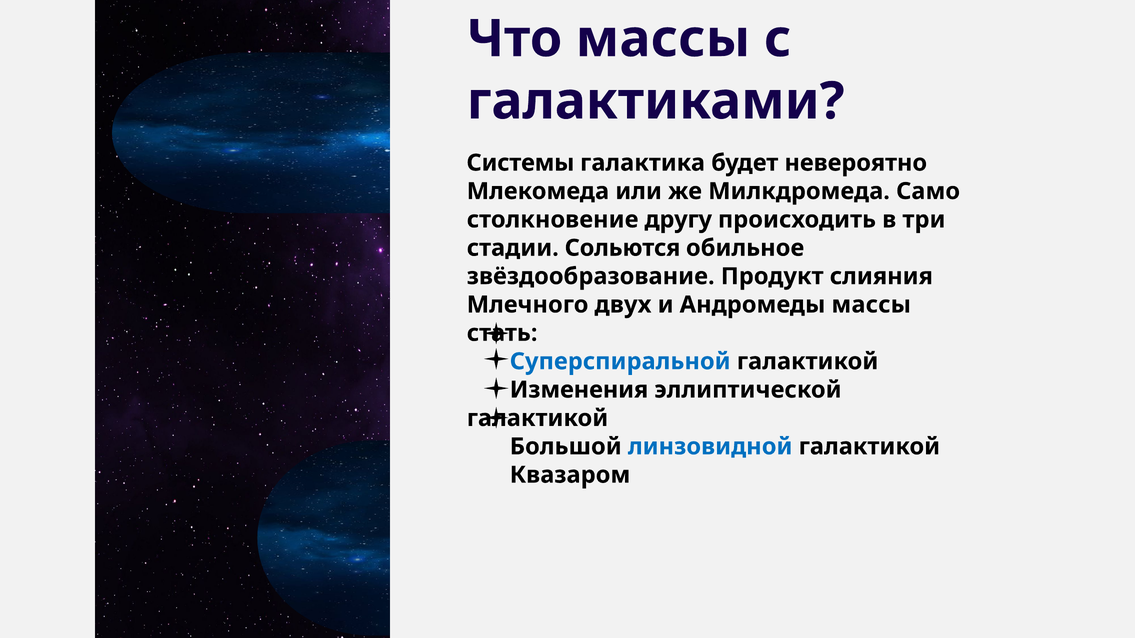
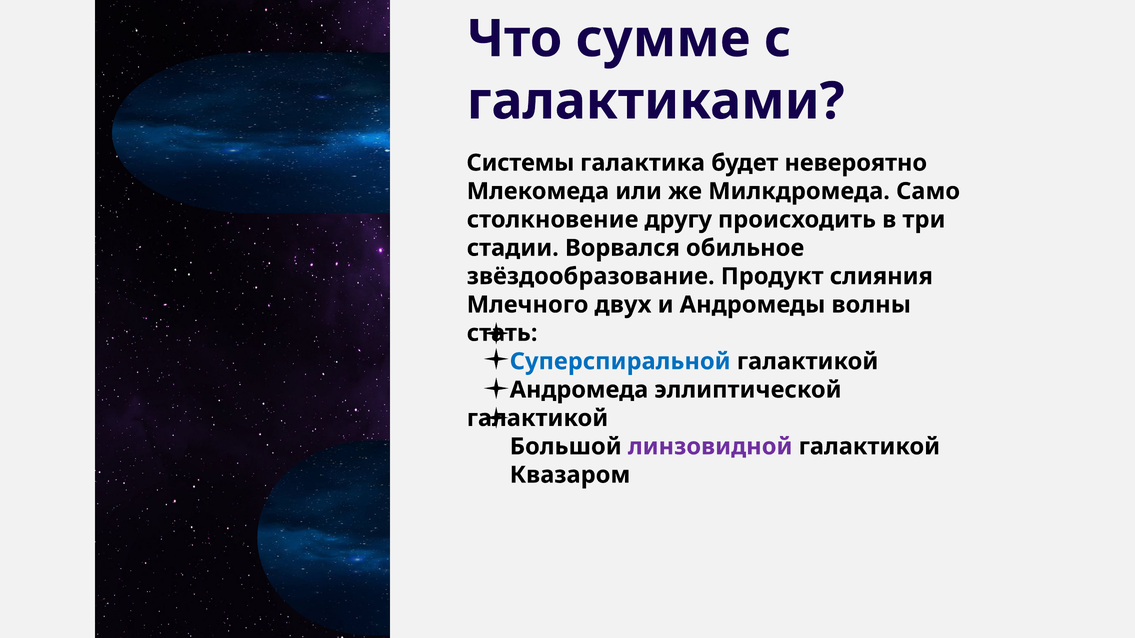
Что массы: массы -> сумме (663, 39)
Сольются: Сольются -> Ворвался (622, 248)
Андромеды массы: массы -> волны (871, 305)
Изменения: Изменения -> Андромеда (579, 390)
линзовидной colour: blue -> purple (710, 447)
